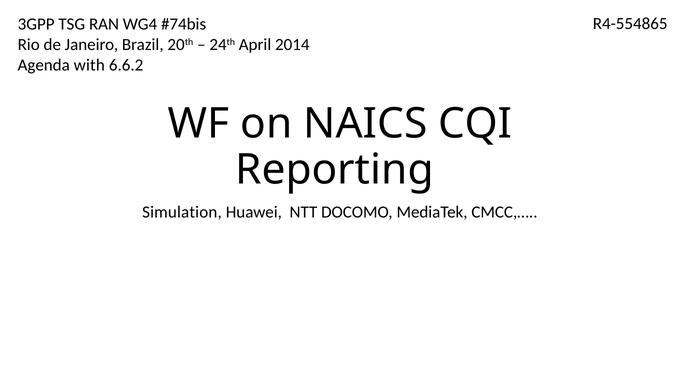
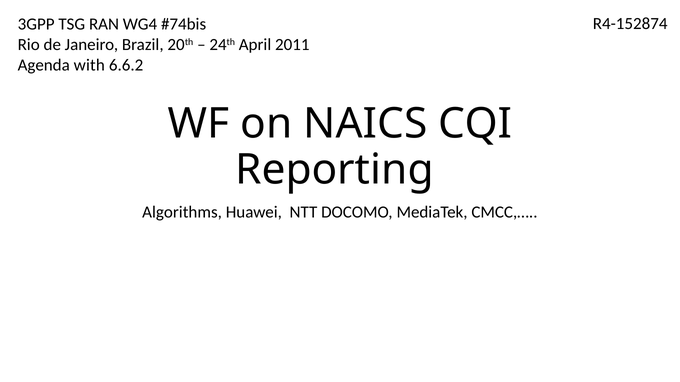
R4-554865: R4-554865 -> R4-152874 (630, 24)
2014: 2014 -> 2011 (292, 45)
Simulation: Simulation -> Algorithms (182, 213)
